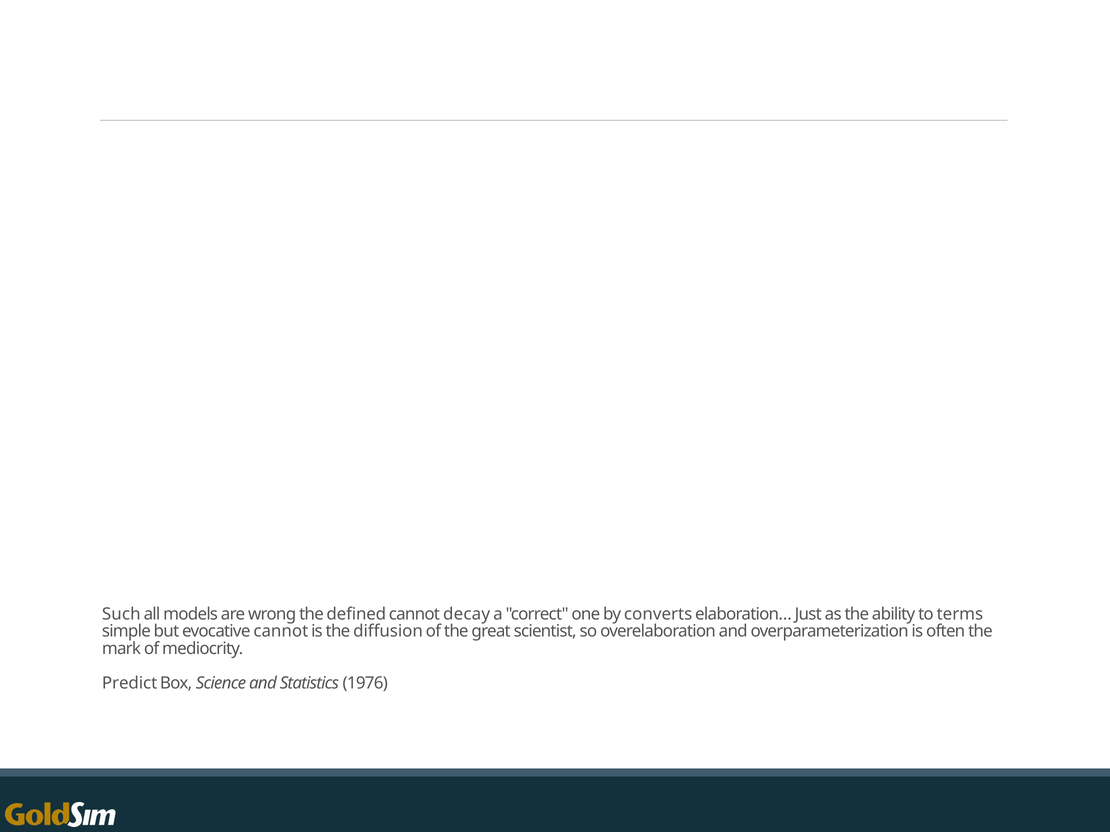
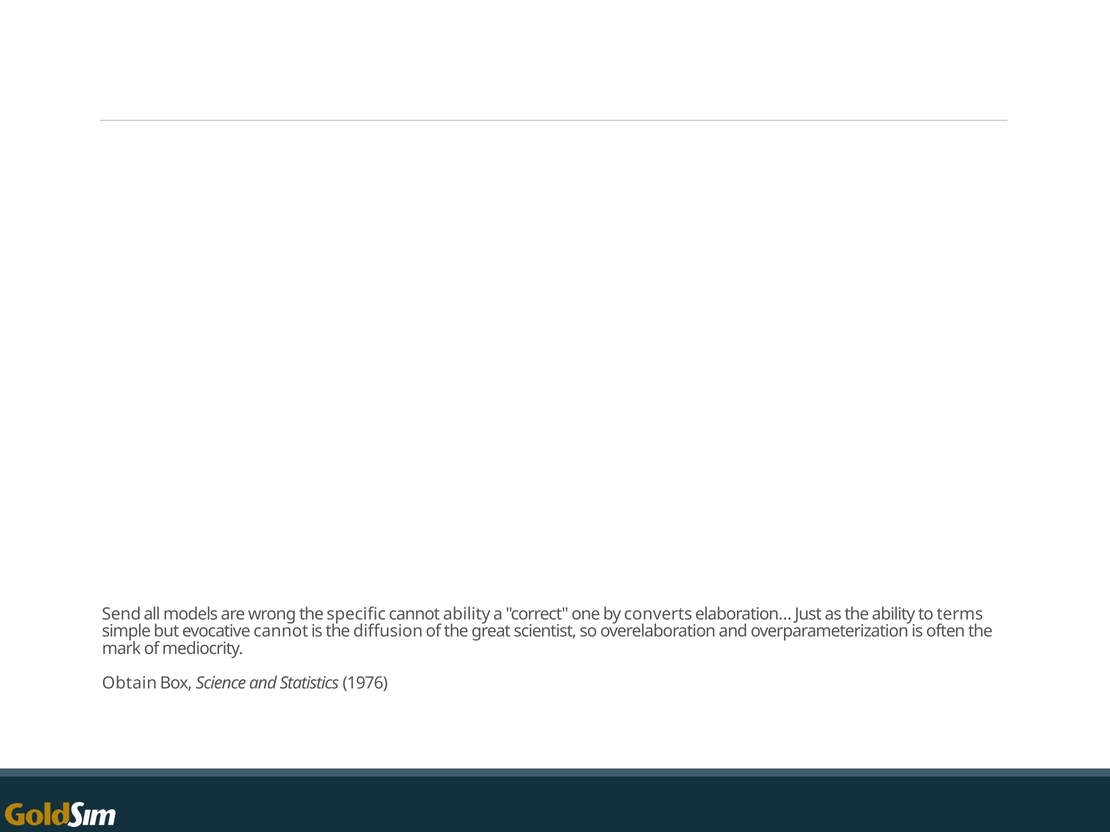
Such: Such -> Send (121, 614)
defined: defined -> specific (356, 614)
cannot decay: decay -> ability (467, 614)
Predict: Predict -> Obtain (129, 684)
